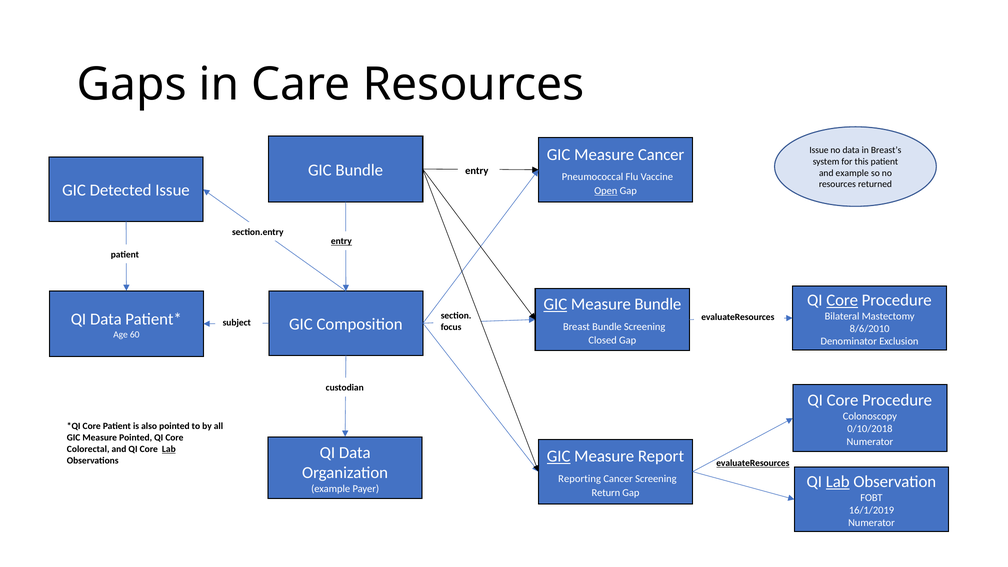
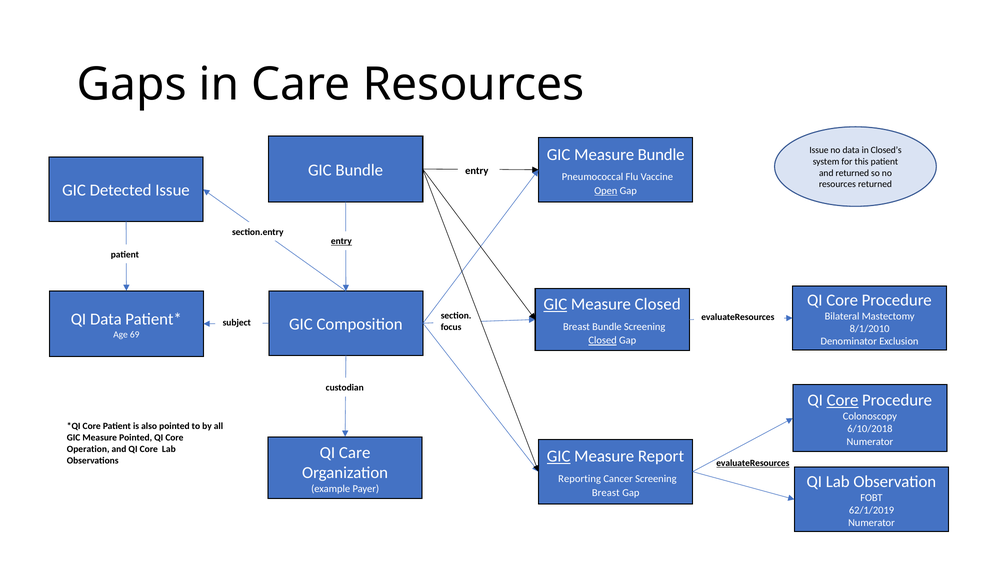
Breast’s: Breast’s -> Closed’s (886, 150)
Measure Cancer: Cancer -> Bundle (661, 154)
and example: example -> returned (852, 173)
Core underline: present -> none (842, 300)
Measure Bundle: Bundle -> Closed (658, 304)
8/6/2010: 8/6/2010 -> 8/1/2010 (870, 329)
60: 60 -> 69 (135, 335)
Closed underline: none -> present (603, 340)
Core underline: none -> present (843, 400)
0/10/2018: 0/10/2018 -> 6/10/2018 (870, 429)
Colorectal: Colorectal -> Operation (88, 449)
Lab underline: present -> none (169, 449)
Data: Data -> Care (355, 452)
Lab underline: present -> none (838, 482)
Return: Return -> Breast (606, 493)
16/1/2019: 16/1/2019 -> 62/1/2019 (872, 510)
